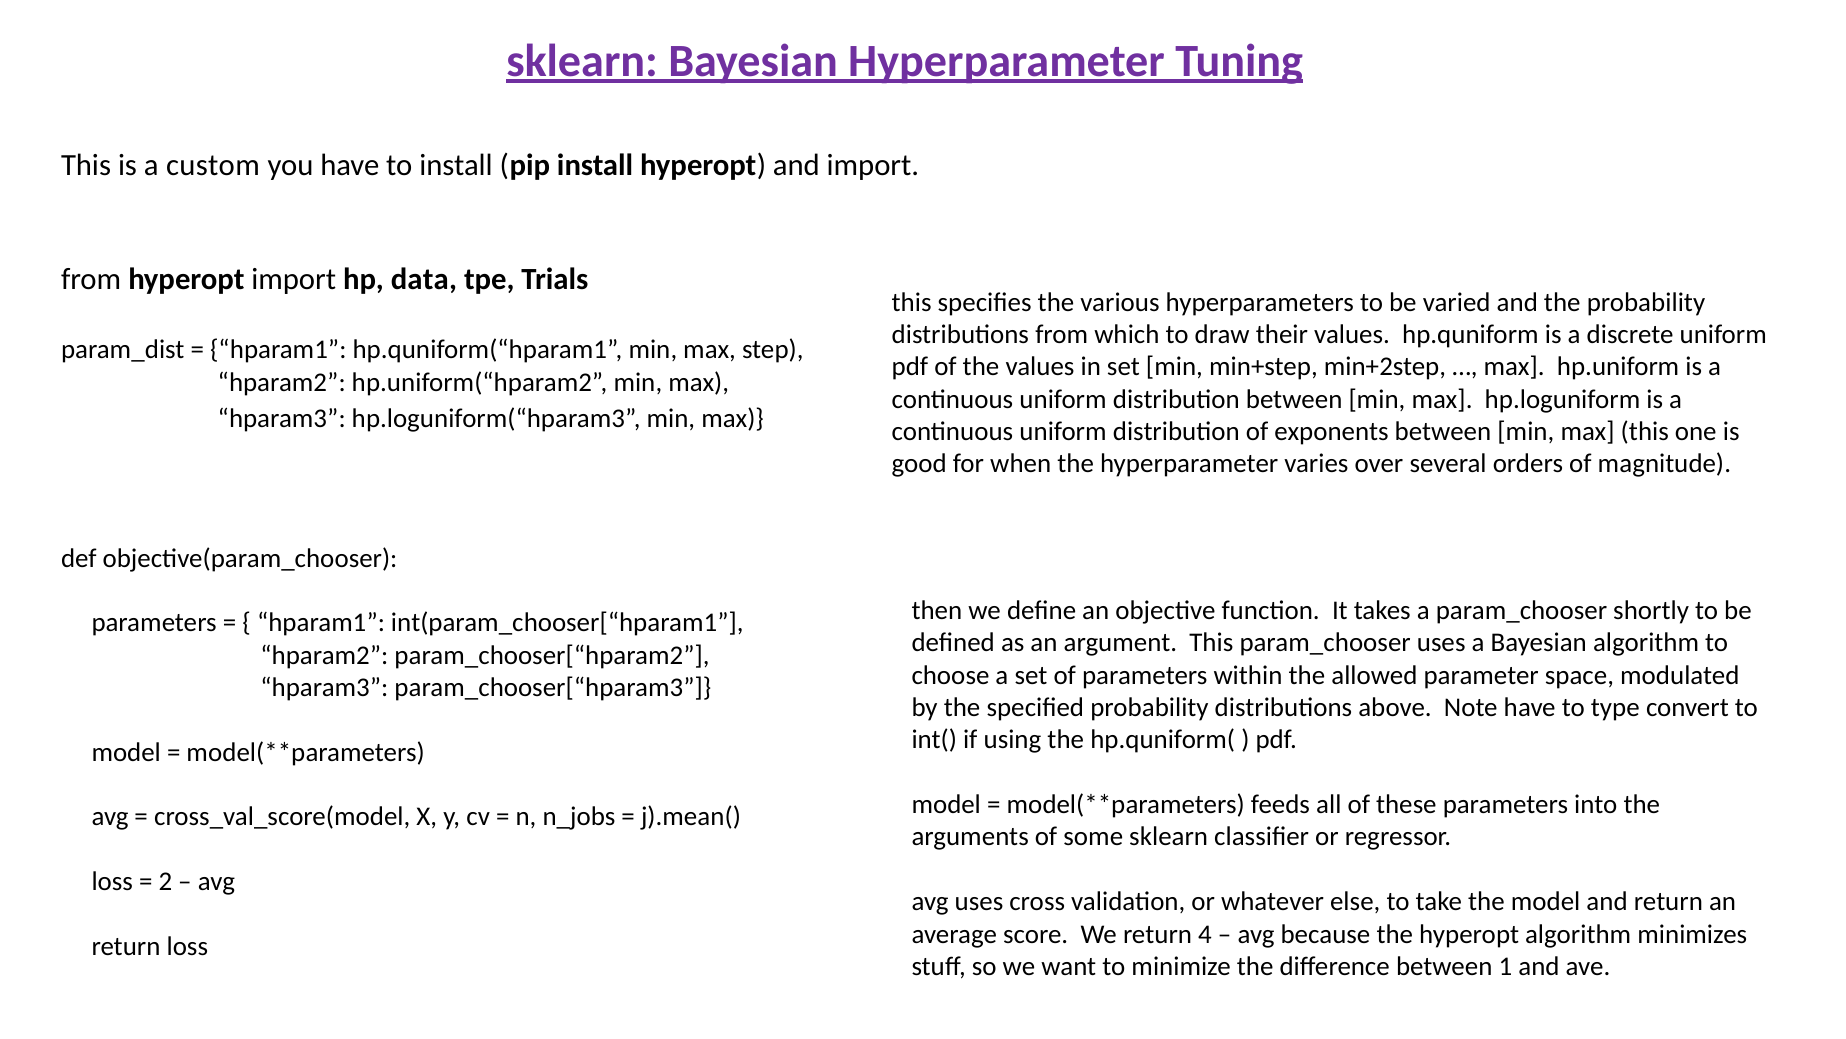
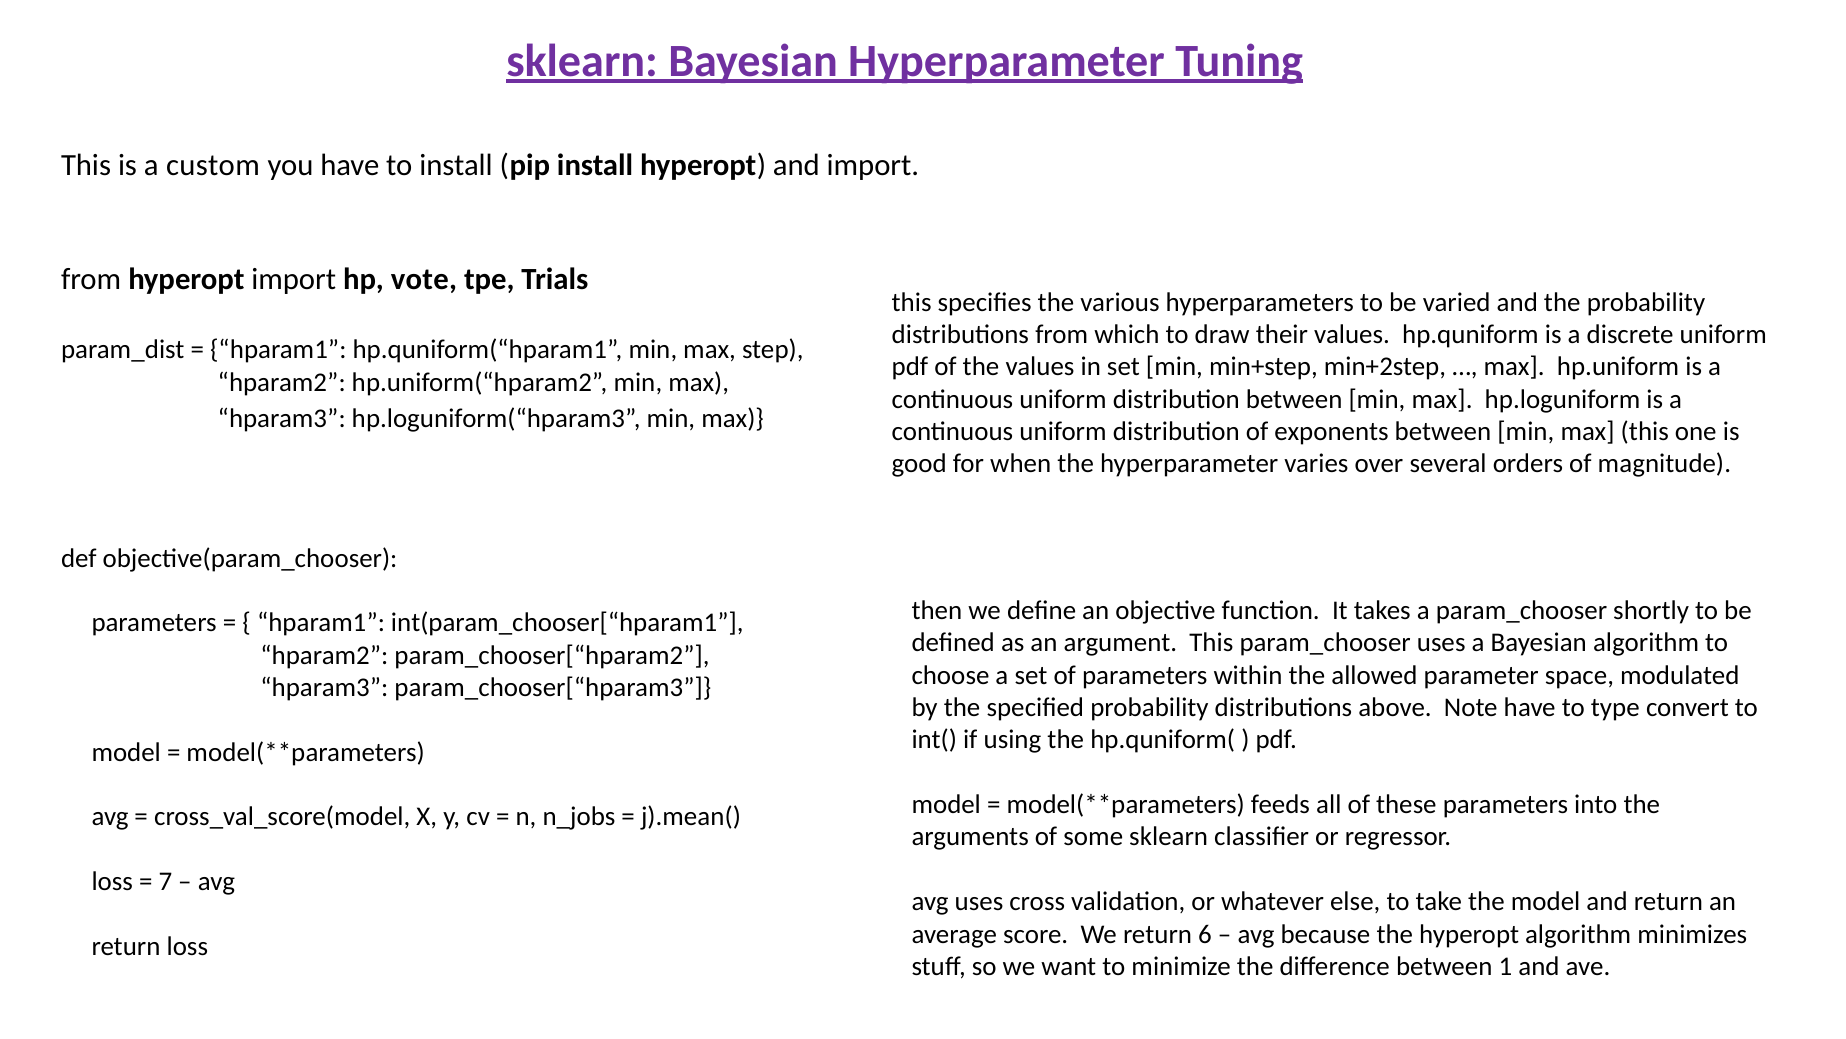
data: data -> vote (424, 279)
2: 2 -> 7 (165, 881)
4: 4 -> 6 (1205, 934)
